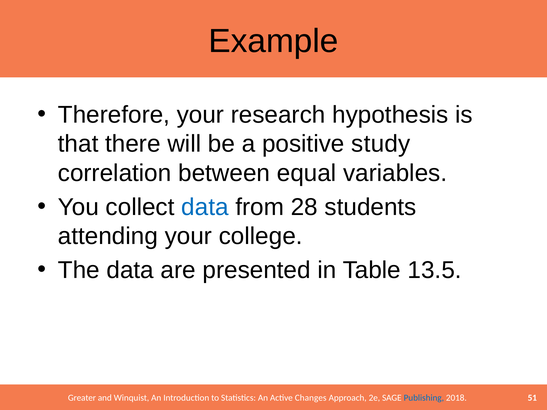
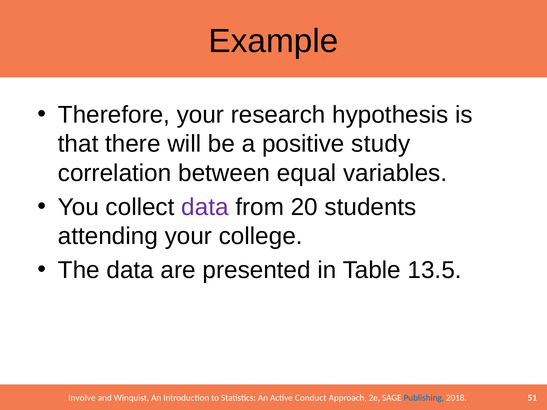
data colour: blue -> purple (205, 207)
28: 28 -> 20 (304, 207)
Greater: Greater -> Involve (82, 398)
Changes: Changes -> Conduct (311, 398)
